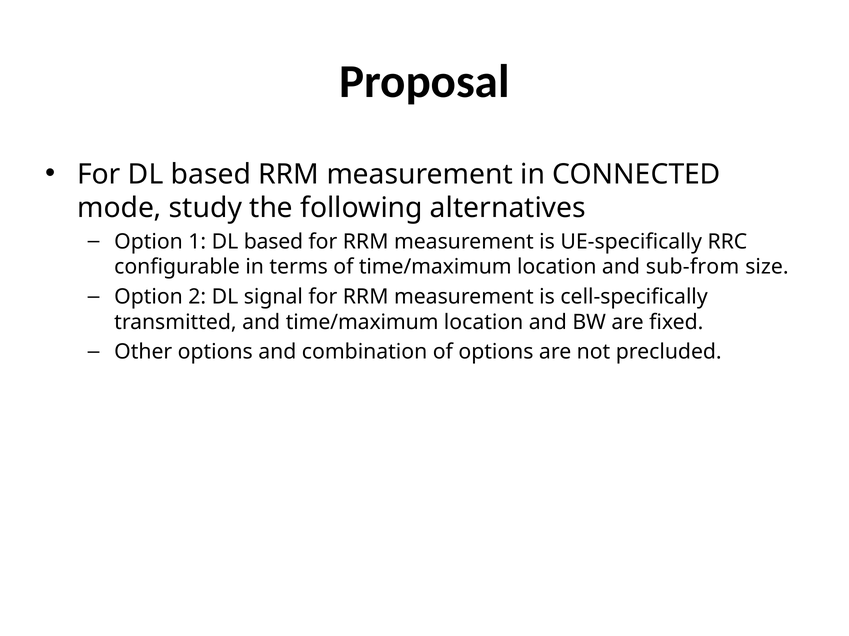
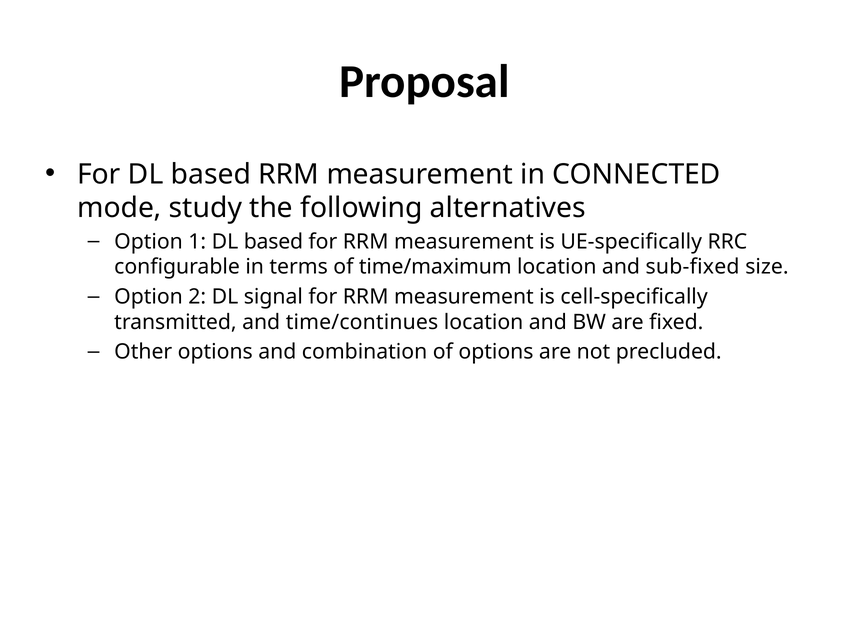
sub-from: sub-from -> sub-fixed (693, 267)
and time/maximum: time/maximum -> time/continues (362, 323)
